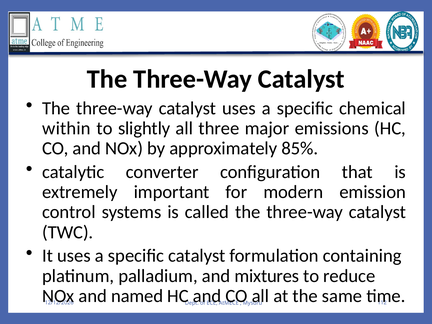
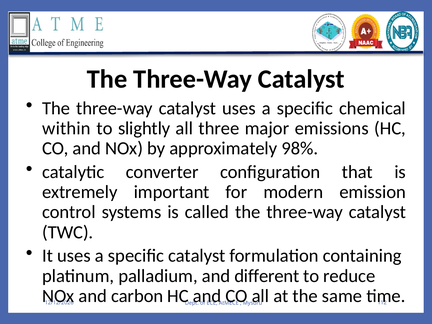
85%: 85% -> 98% (300, 148)
mixtures: mixtures -> different (267, 276)
named: named -> carbon (137, 296)
